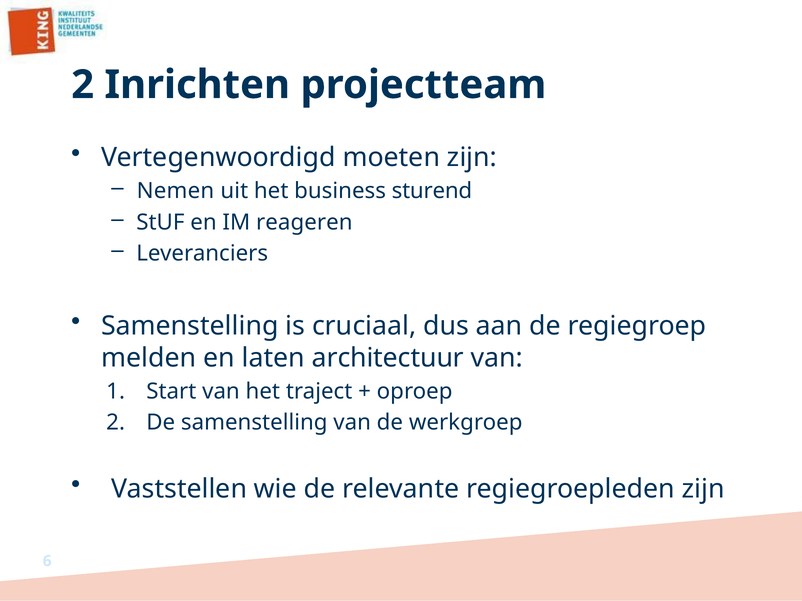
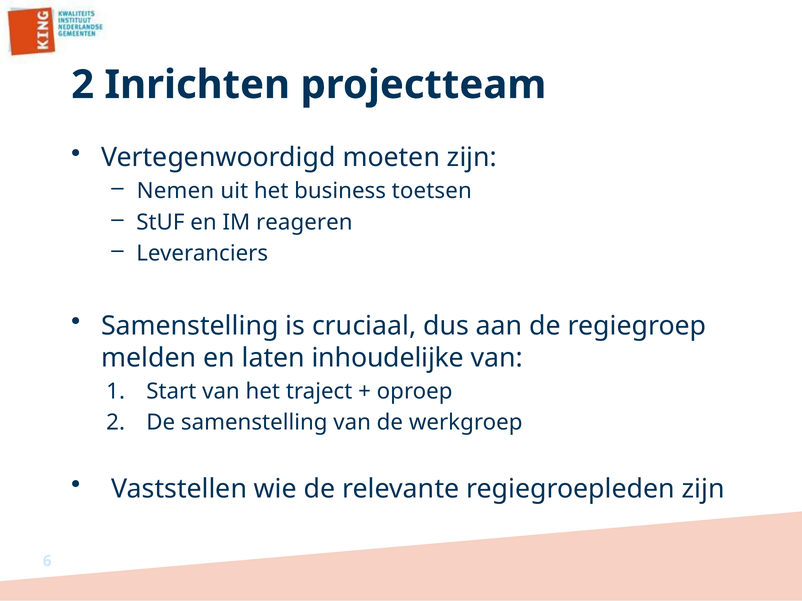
sturend: sturend -> toetsen (432, 191)
architectuur: architectuur -> inhoudelijke (388, 358)
